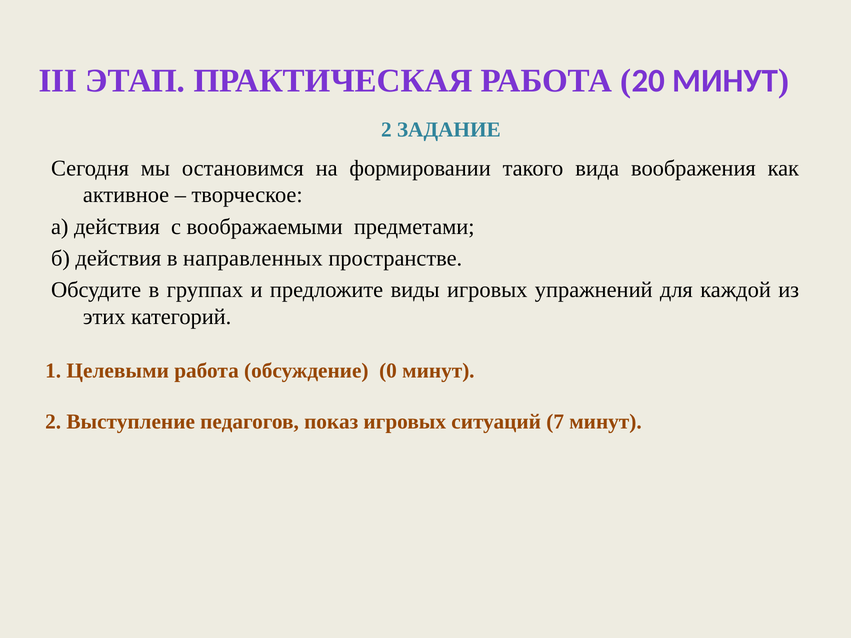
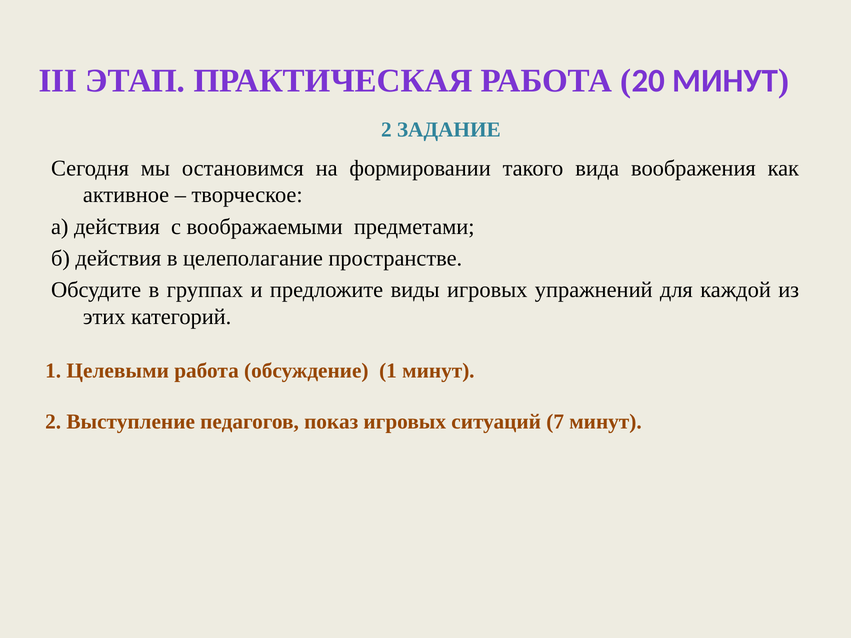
направленных: направленных -> целеполагание (253, 258)
обсуждение 0: 0 -> 1 (388, 371)
